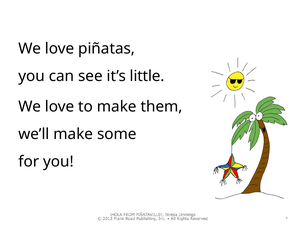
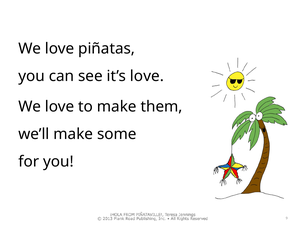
it’s little: little -> love (147, 76)
